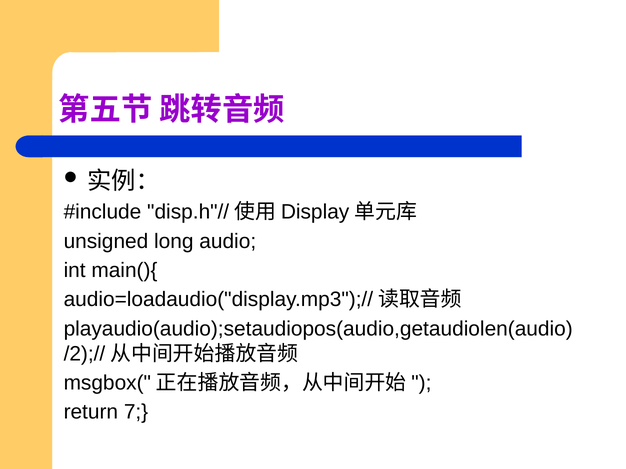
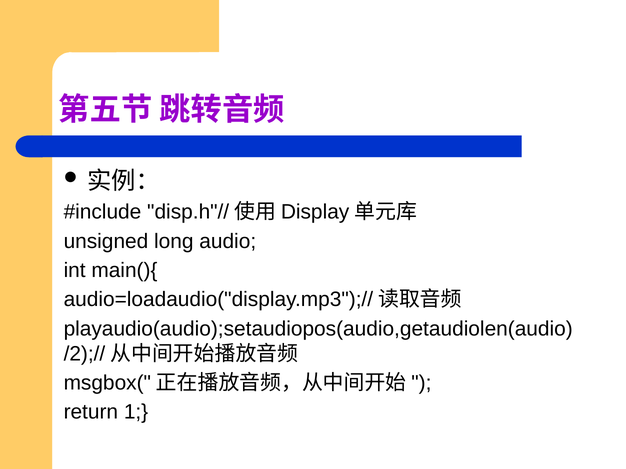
7: 7 -> 1 (136, 413)
